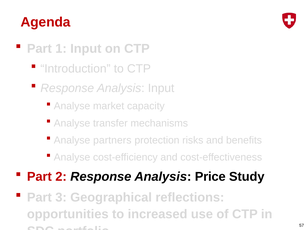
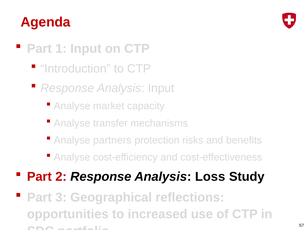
Price: Price -> Loss (210, 177)
